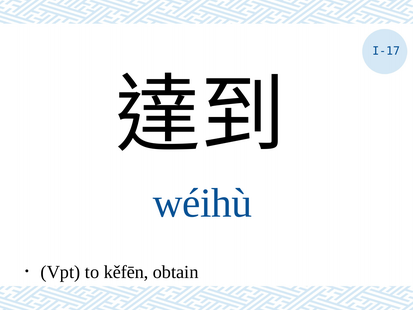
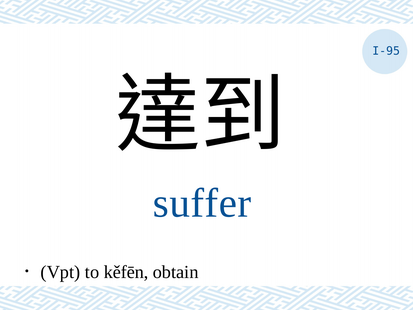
I-17: I-17 -> I-95 (386, 51)
wéihù: wéihù -> suffer (202, 203)
